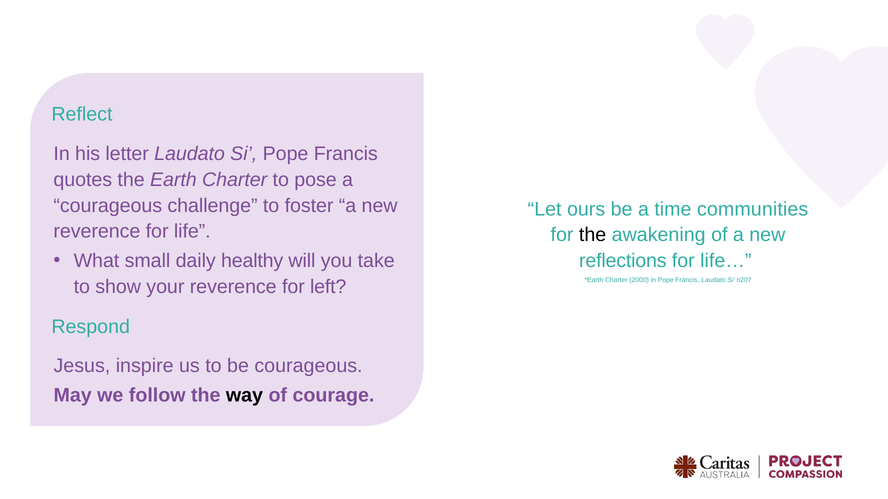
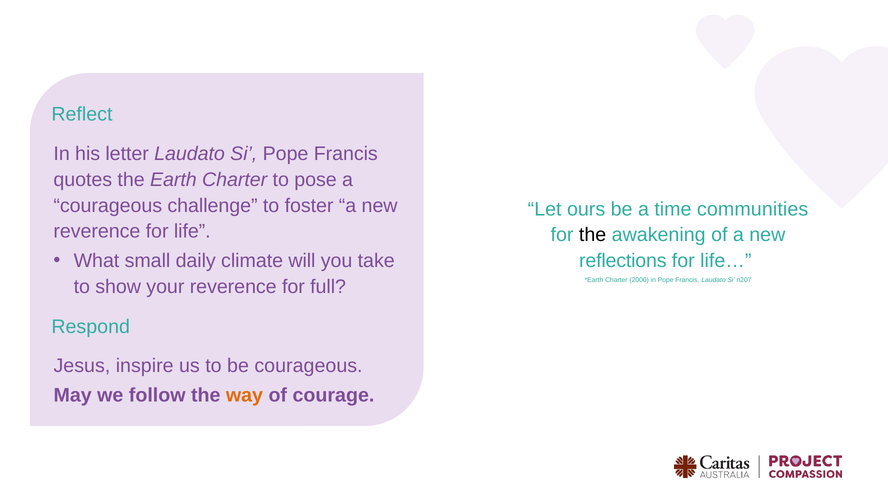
healthy: healthy -> climate (252, 261)
left: left -> full (328, 287)
way colour: black -> orange (244, 396)
